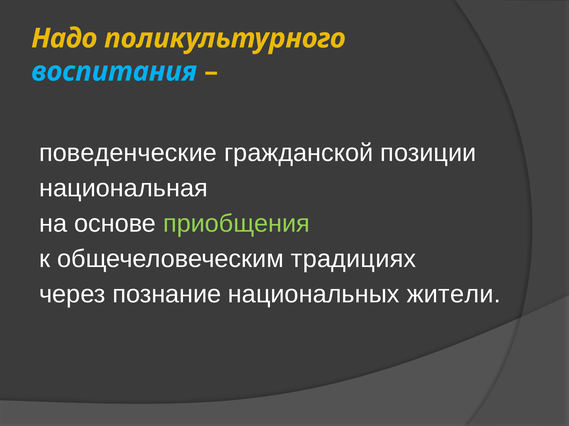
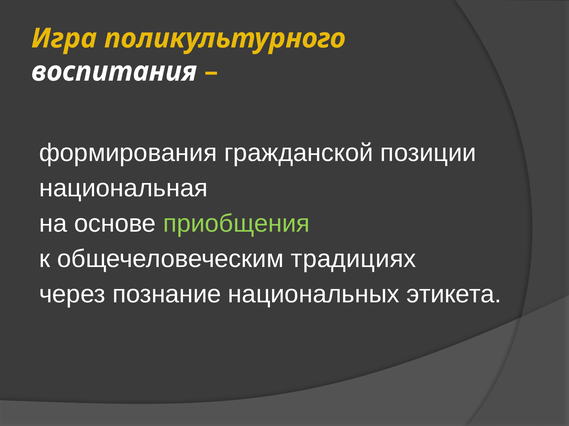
Надо: Надо -> Игра (64, 38)
воспитания colour: light blue -> white (114, 72)
поведенческие: поведенческие -> формирования (128, 153)
жители: жители -> этикета (454, 295)
